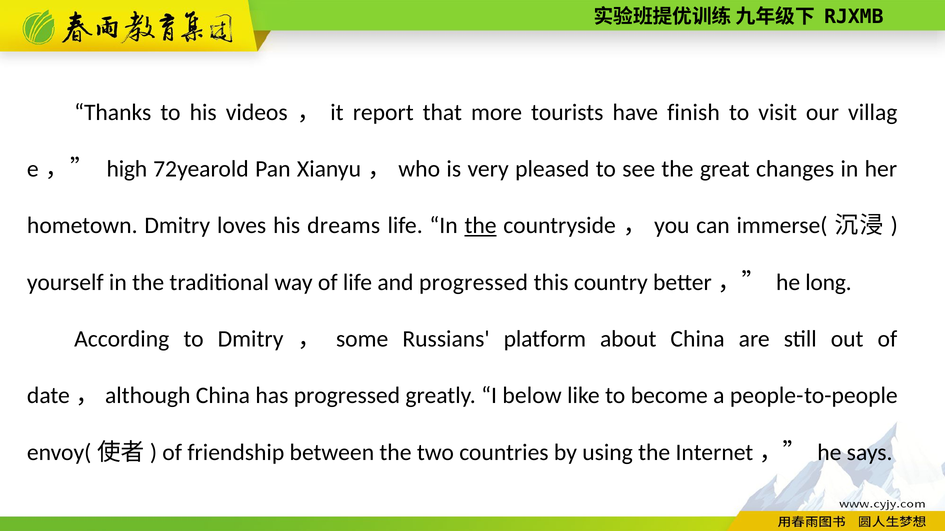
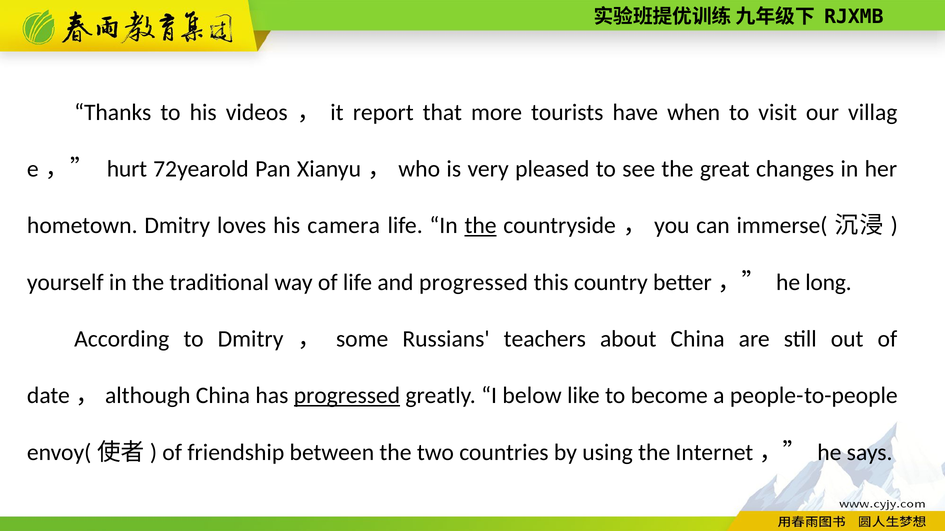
finish: finish -> when (694, 113)
high: high -> hurt (127, 169)
dreams: dreams -> camera (344, 226)
platform: platform -> teachers (545, 339)
progressed underline: none -> present (347, 396)
